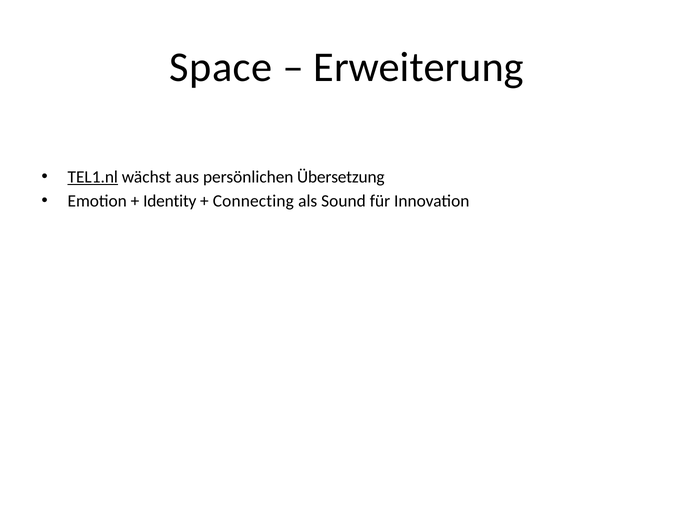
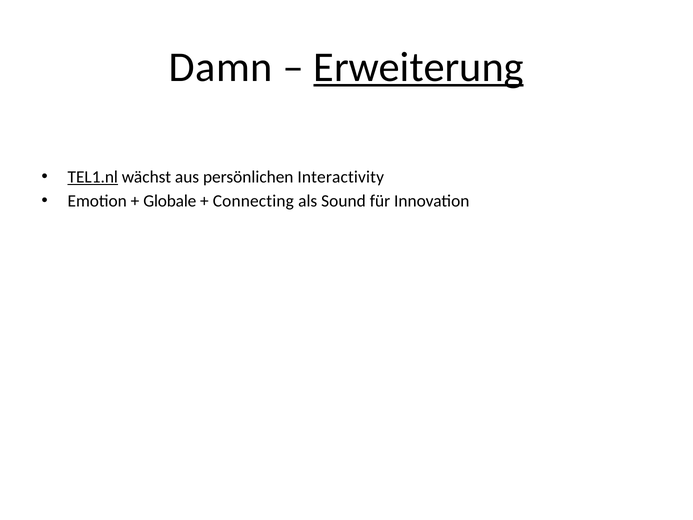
Space: Space -> Damn (221, 67)
Erweiterung underline: none -> present (419, 67)
Übersetzung: Übersetzung -> Interactivity (341, 177)
Identity: Identity -> Globale (170, 201)
